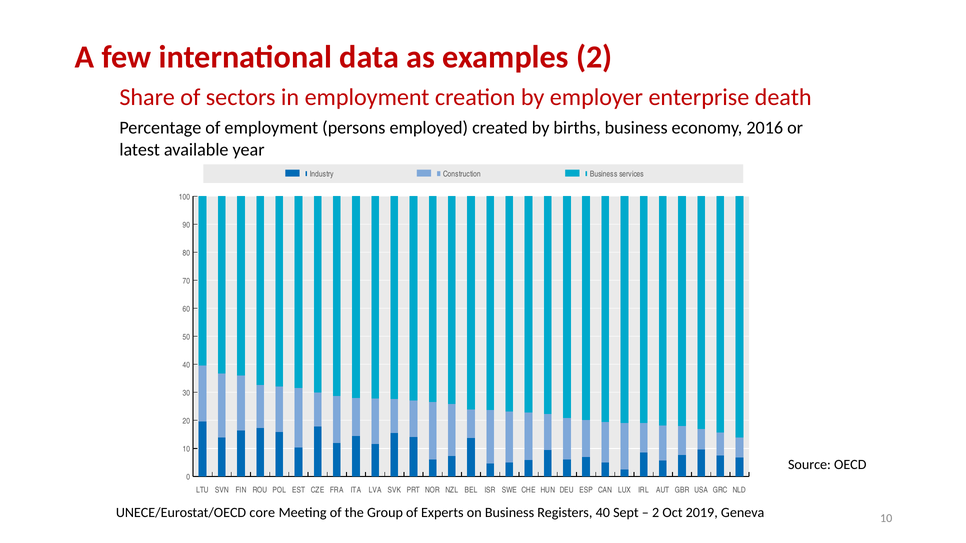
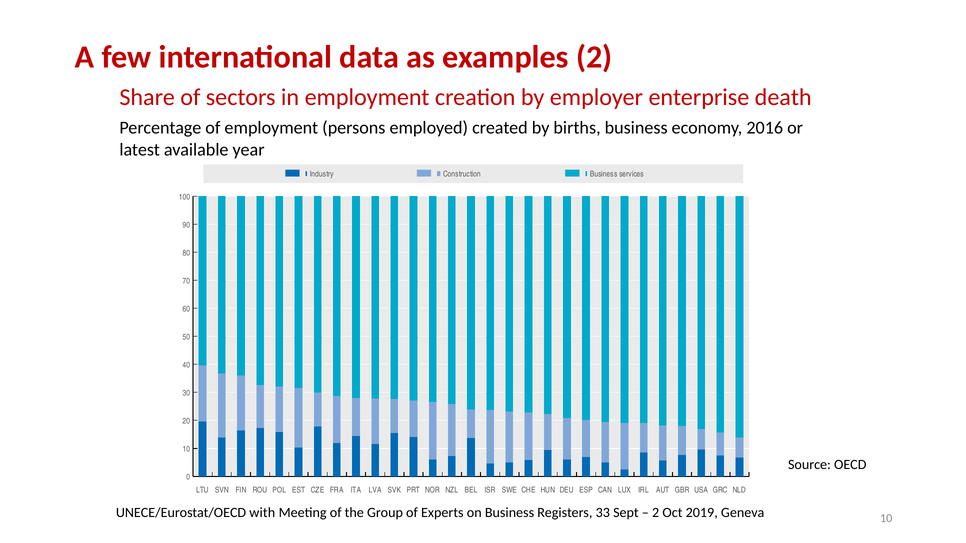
core: core -> with (262, 513)
Registers 40: 40 -> 33 (603, 513)
